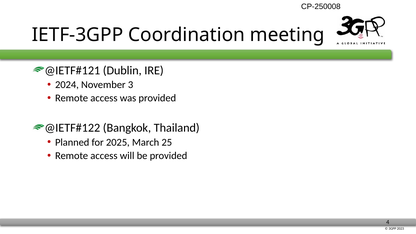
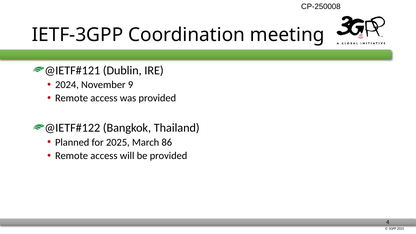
3: 3 -> 9 (131, 85)
25: 25 -> 86 (167, 142)
